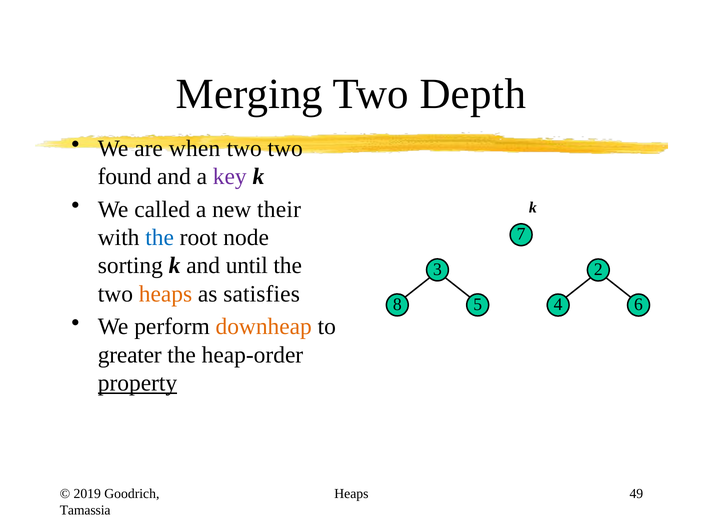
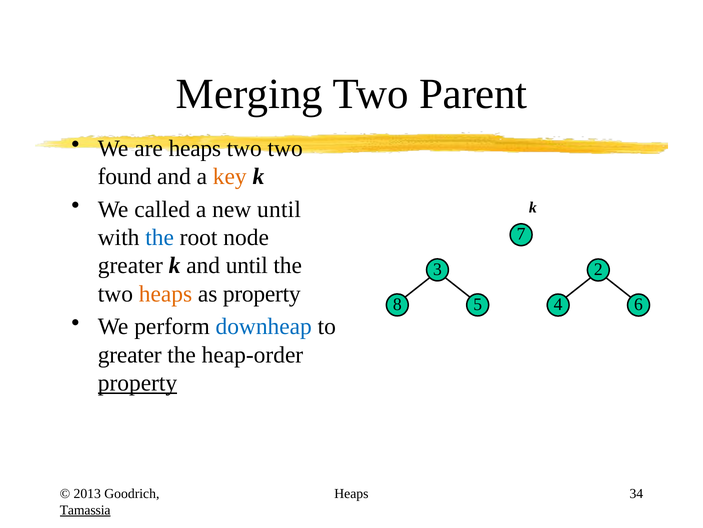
Depth: Depth -> Parent (473, 94)
are when: when -> heaps (195, 148)
key colour: purple -> orange (230, 176)
new their: their -> until (279, 209)
sorting: sorting -> greater (130, 265)
as satisfies: satisfies -> property (262, 293)
downheap colour: orange -> blue (264, 326)
2019: 2019 -> 2013 (87, 493)
49: 49 -> 34 (636, 493)
Tamassia underline: none -> present (85, 509)
